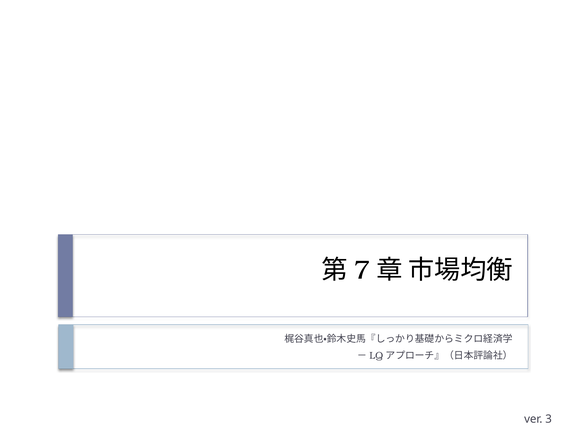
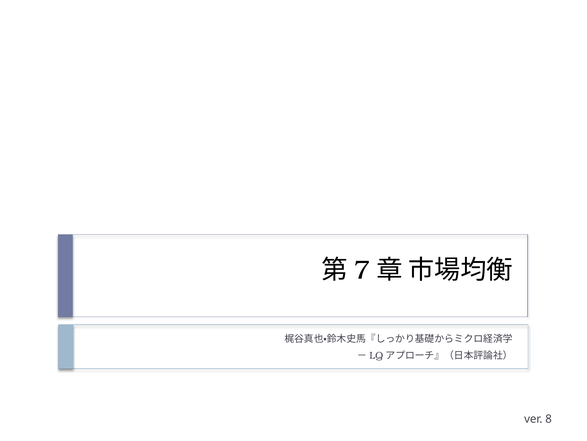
3: 3 -> 8 (549, 419)
